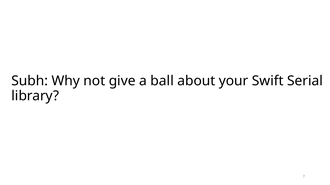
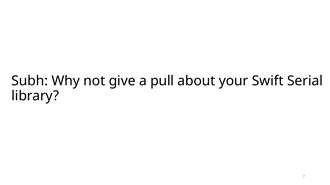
ball: ball -> pull (162, 81)
